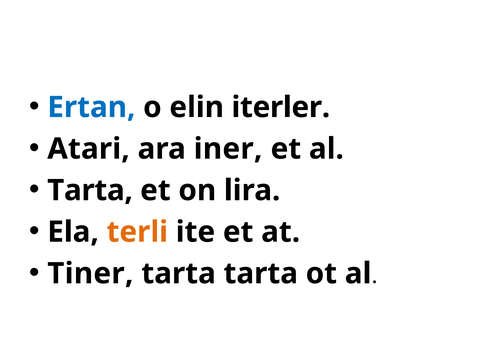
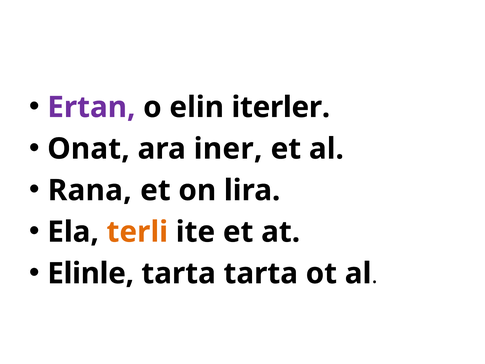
Ertan colour: blue -> purple (91, 107)
Atari: Atari -> Onat (89, 149)
Tarta: Tarta -> Rana (90, 190)
Tiner: Tiner -> Elinle (91, 273)
